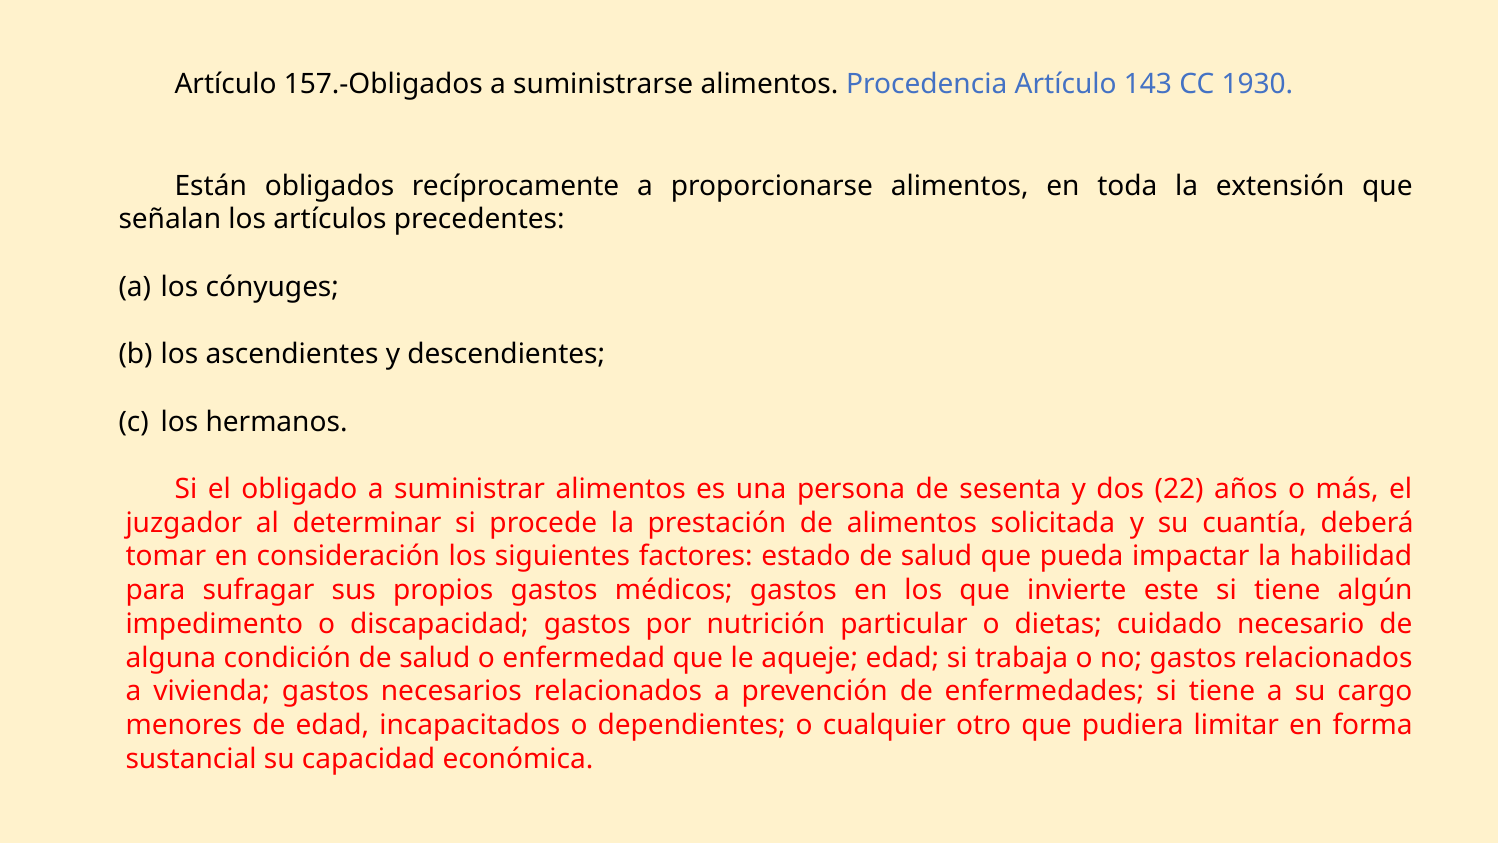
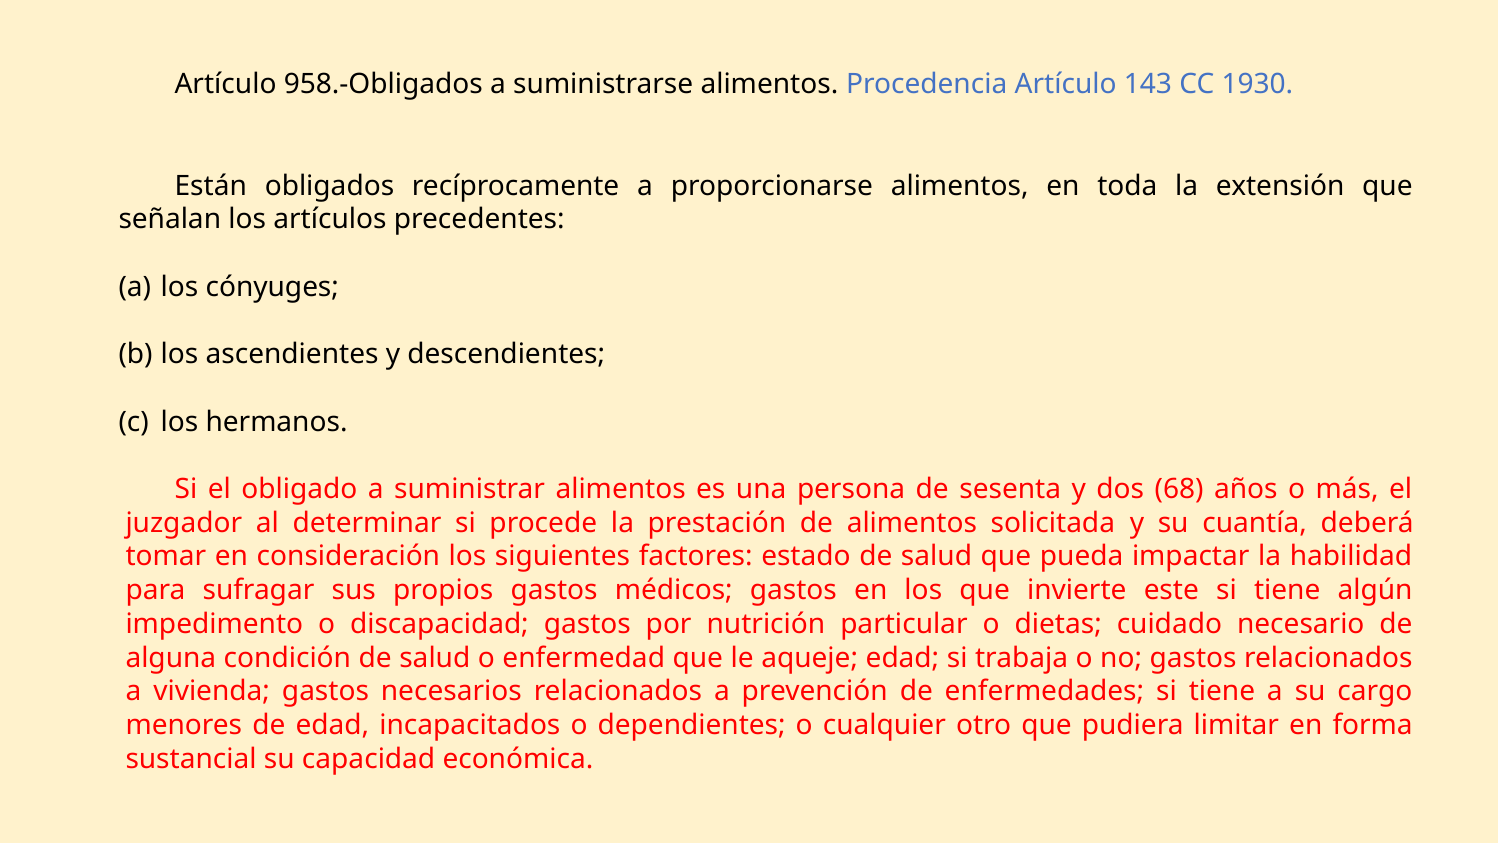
157.-Obligados: 157.-Obligados -> 958.-Obligados (383, 85)
22: 22 -> 68 (1179, 489)
